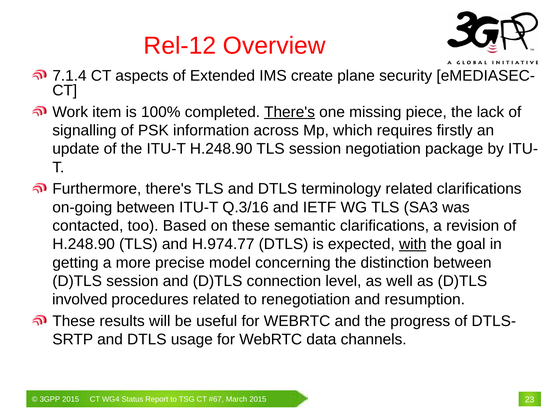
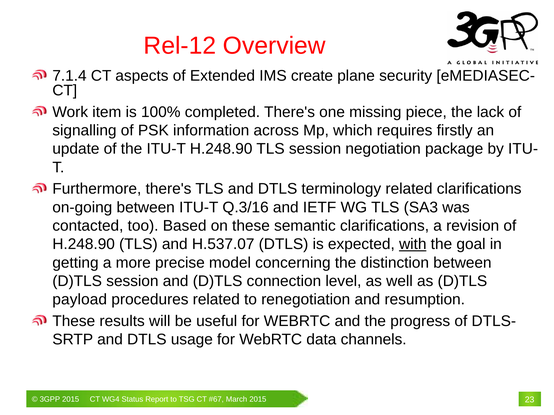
There's underline: present -> none (290, 112)
H.974.77: H.974.77 -> H.537.07 (223, 245)
involved: involved -> payload (80, 300)
